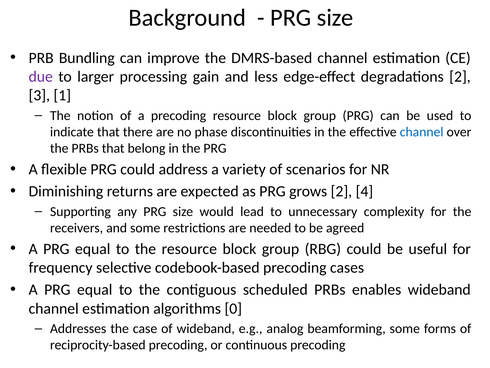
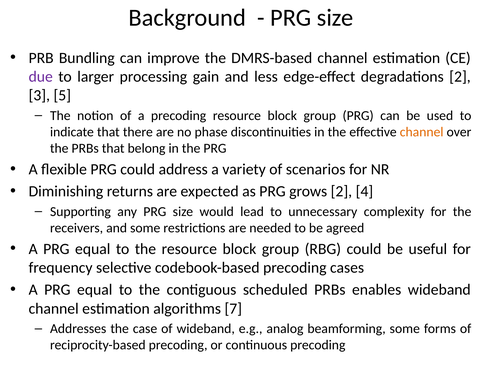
1: 1 -> 5 (62, 95)
channel colour: blue -> orange (422, 132)
0: 0 -> 7 (233, 308)
